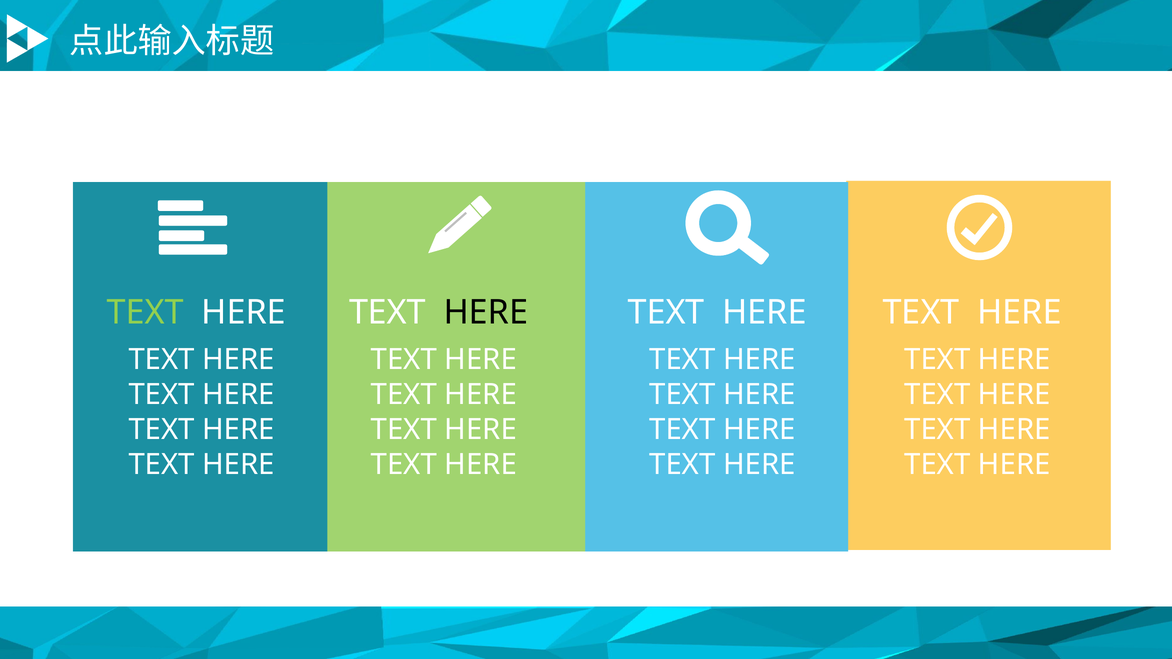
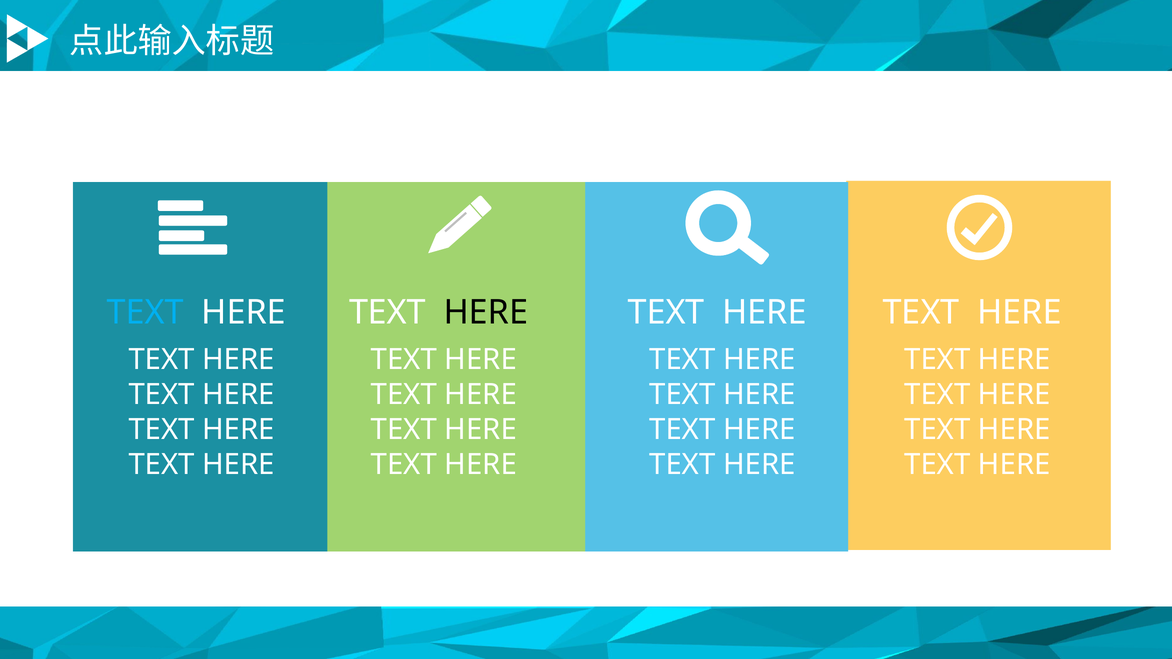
TEXT colour: light green -> light blue (145, 312)
